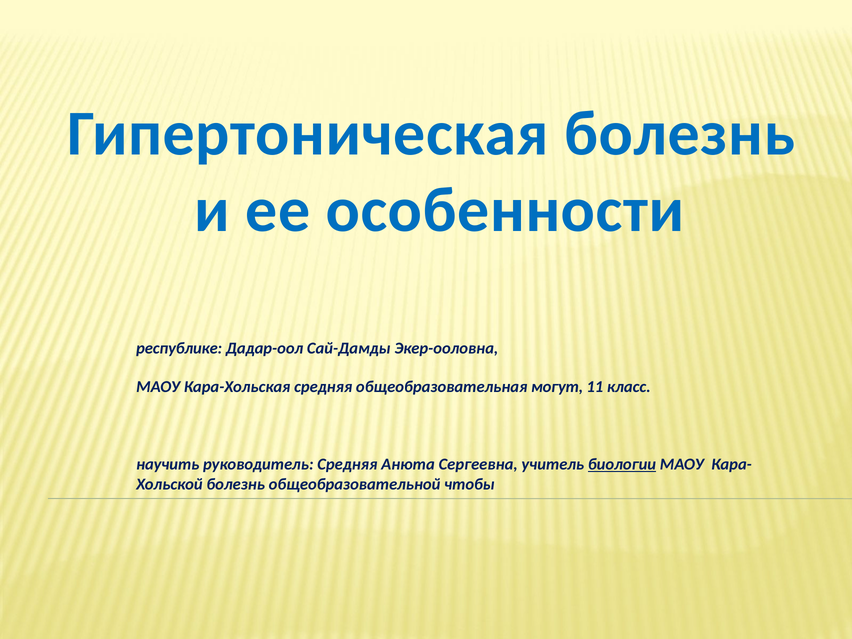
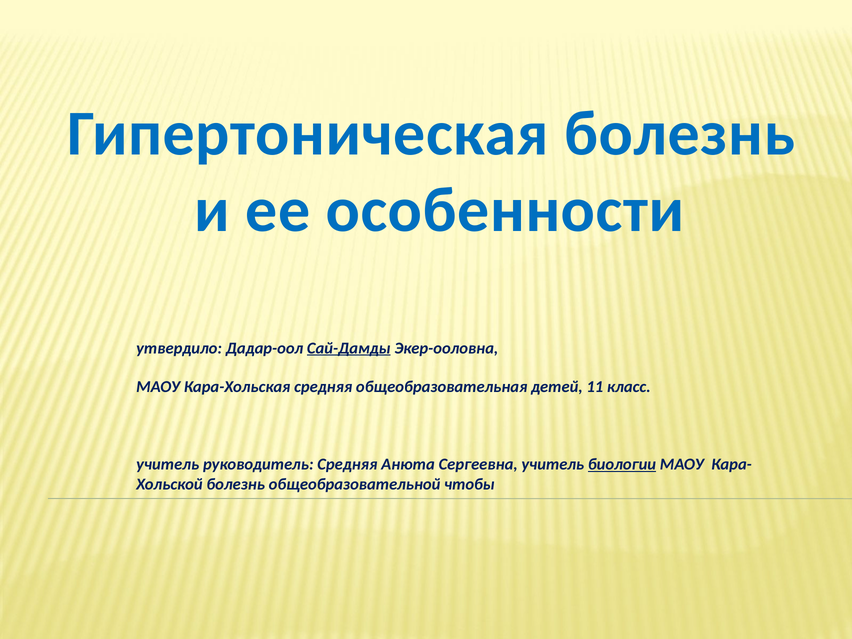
республике: республике -> утвердило (179, 348)
Сай-Дамды underline: none -> present (349, 348)
могут: могут -> детей (557, 387)
научить: научить -> учитель (168, 465)
